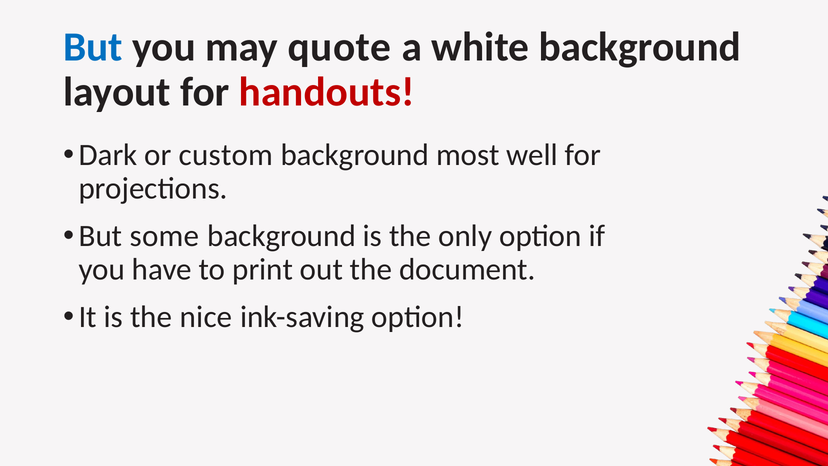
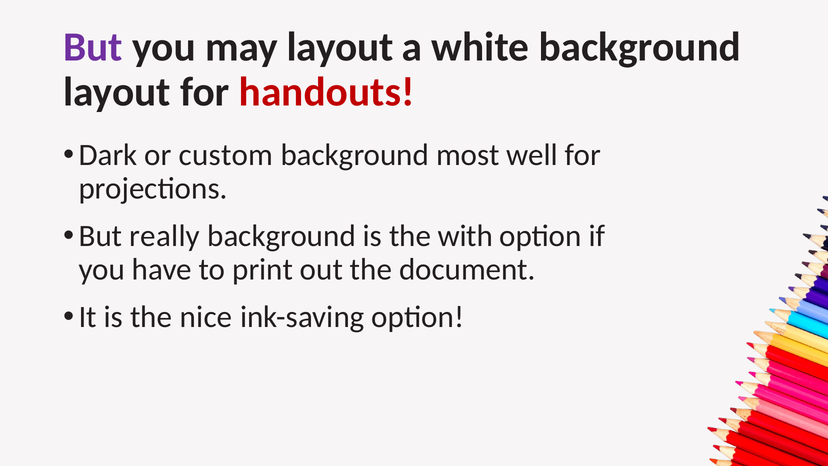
But colour: blue -> purple (93, 47)
may quote: quote -> layout (340, 47)
some: some -> really (165, 236)
only: only -> with (465, 236)
